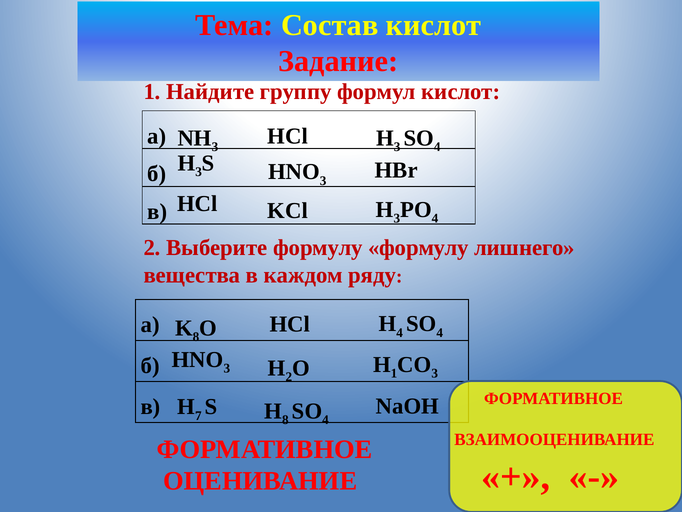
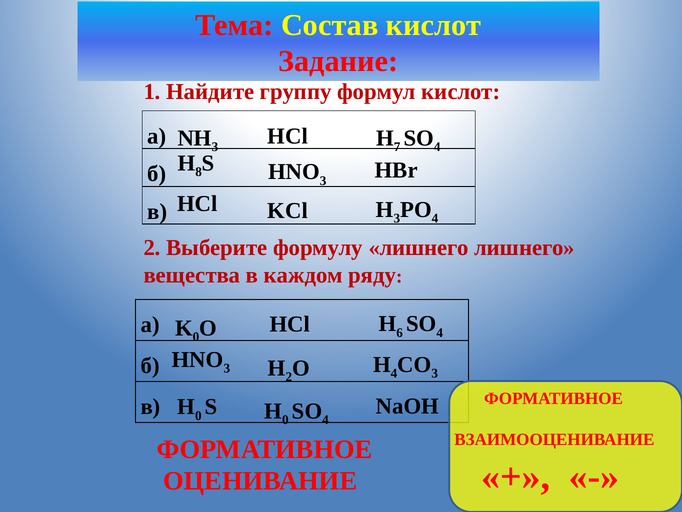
3: 3 -> 7 (397, 147)
3: 3 -> 8 (199, 172)
формулу формулу: формулу -> лишнего (419, 247)
8: 8 -> 0 (196, 337)
4: 4 -> 6 (400, 332)
1: 1 -> 4 (394, 373)
7: 7 -> 0 (198, 415)
8: 8 -> 0 (285, 419)
